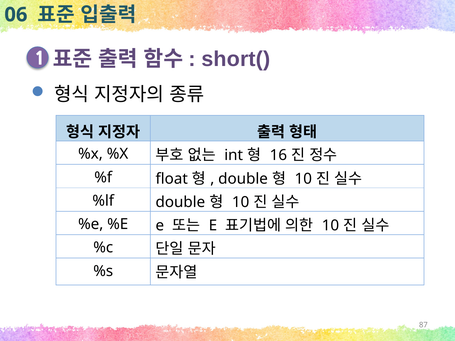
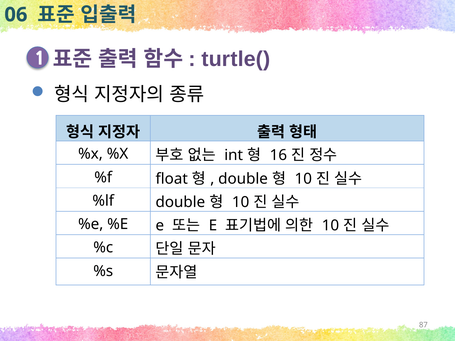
short(: short( -> turtle( (236, 59)
